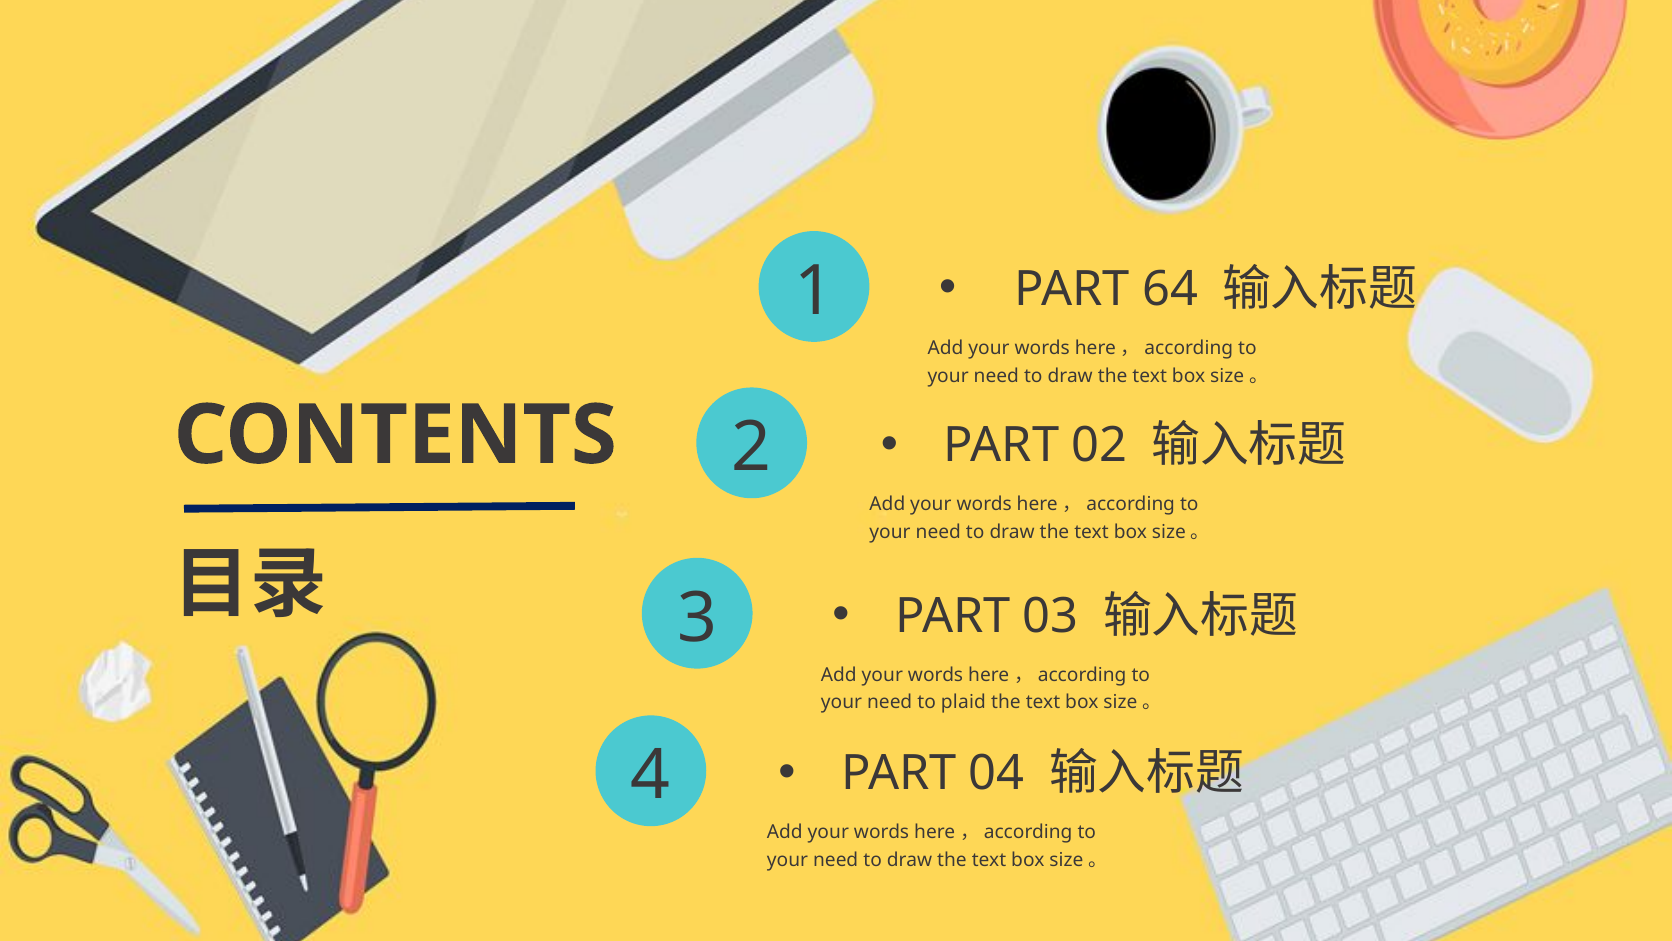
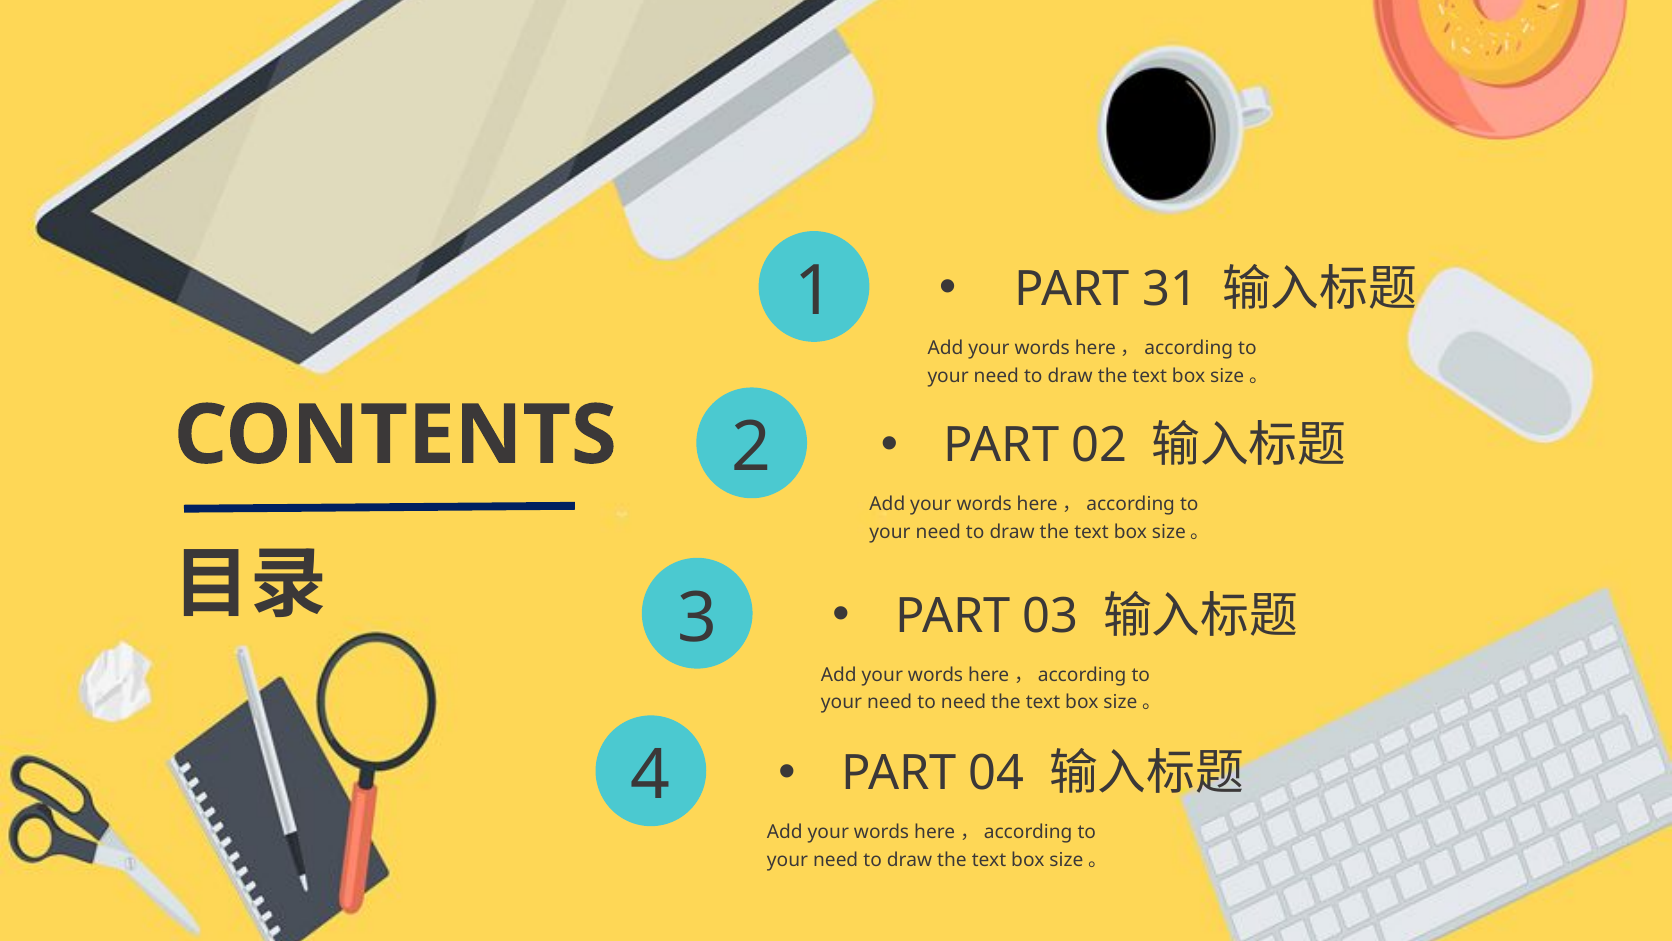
64: 64 -> 31 (1170, 289)
to plaid: plaid -> need (964, 702)
